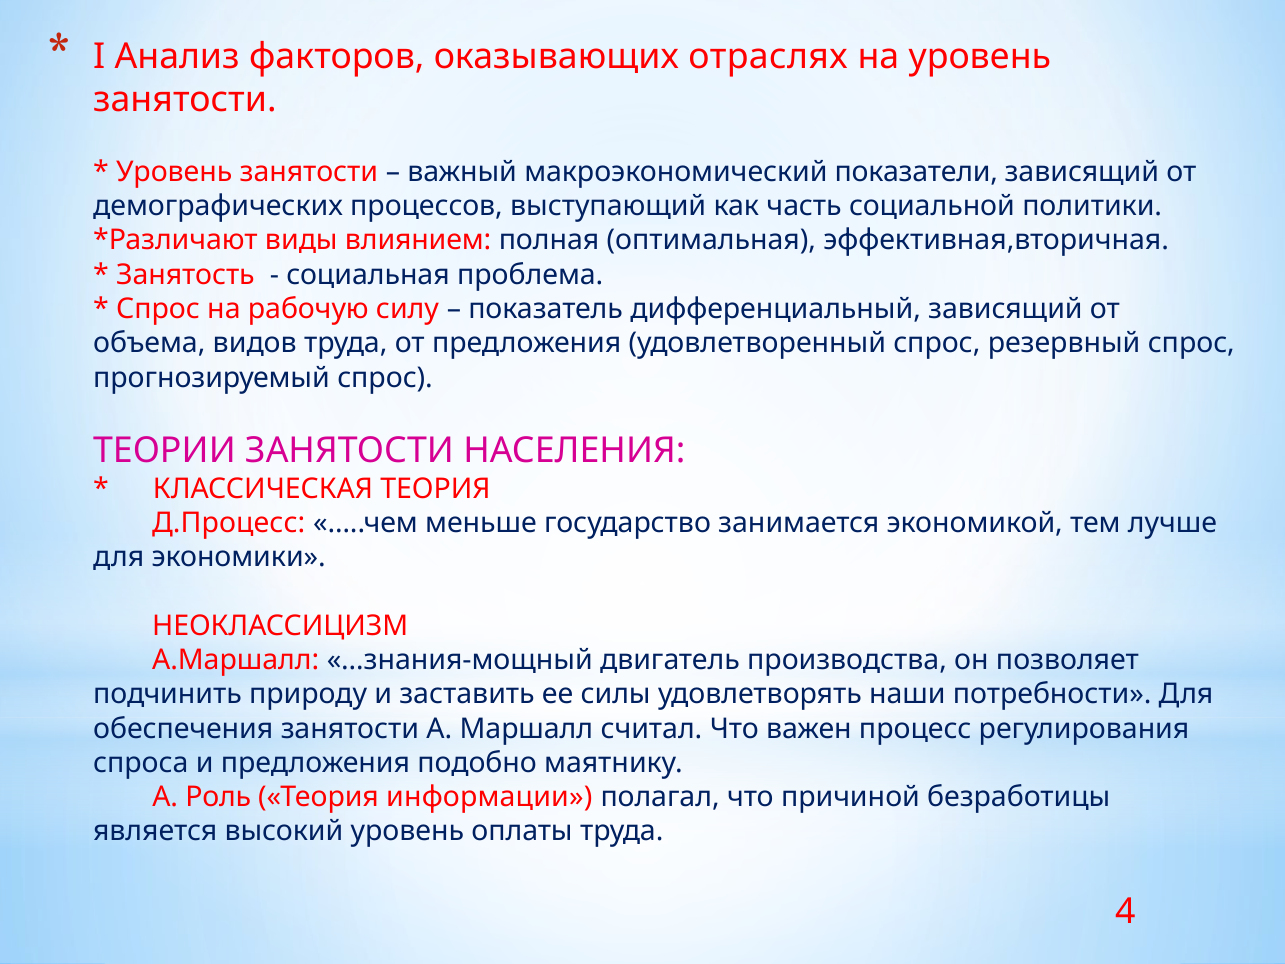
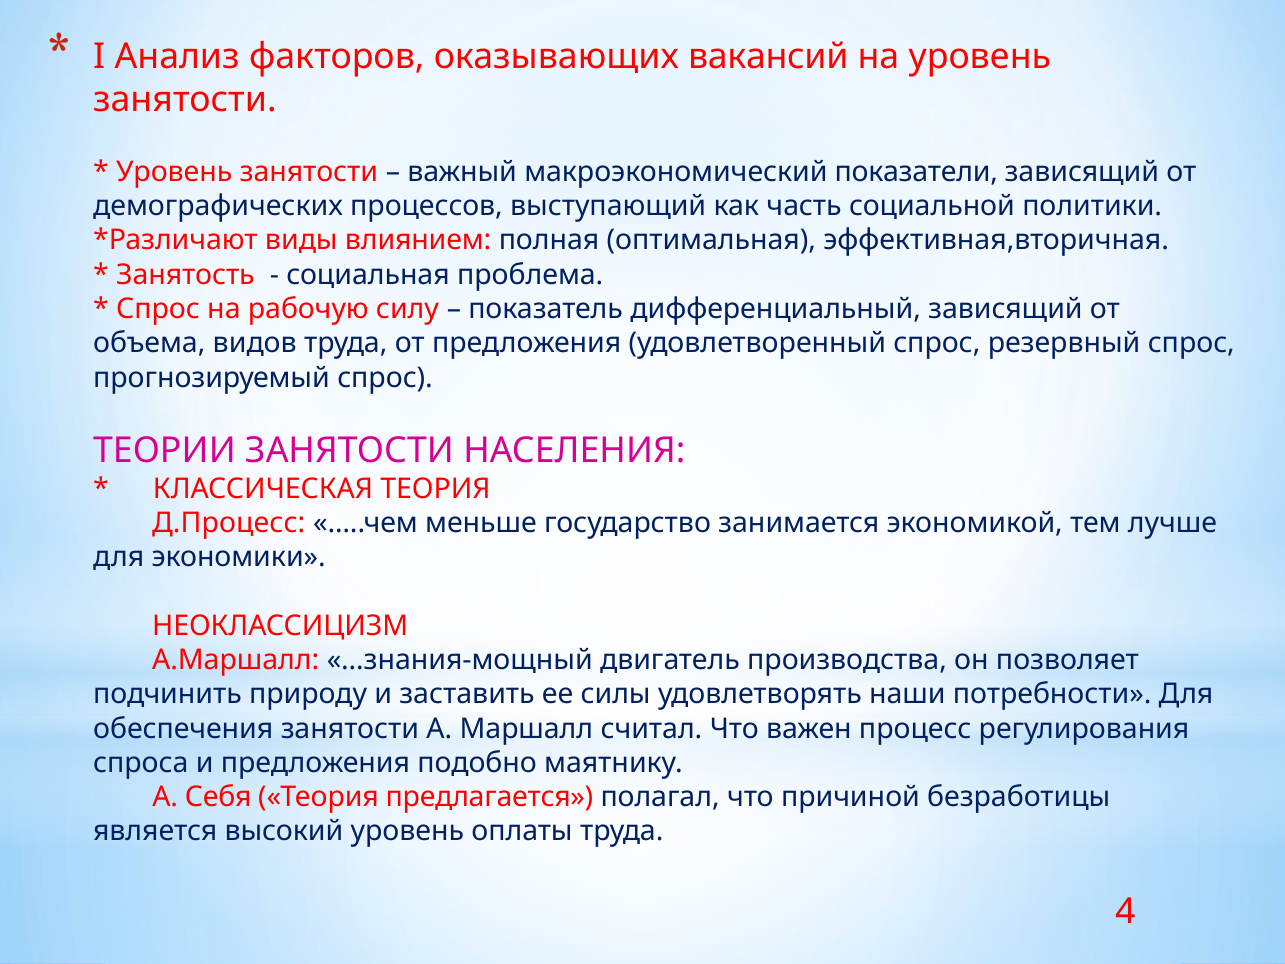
отраслях: отраслях -> вакансий (768, 57)
Роль: Роль -> Себя (218, 797)
информации: информации -> предлагается (490, 797)
